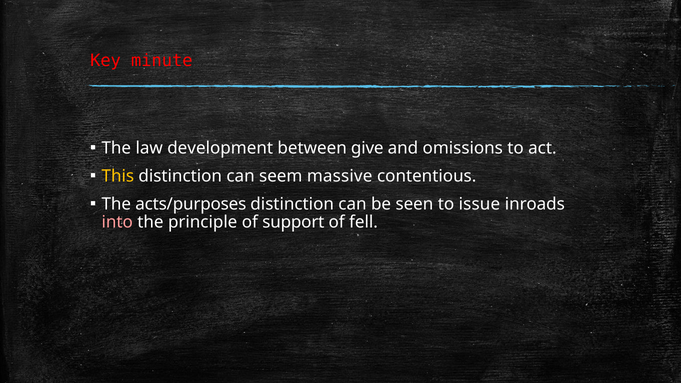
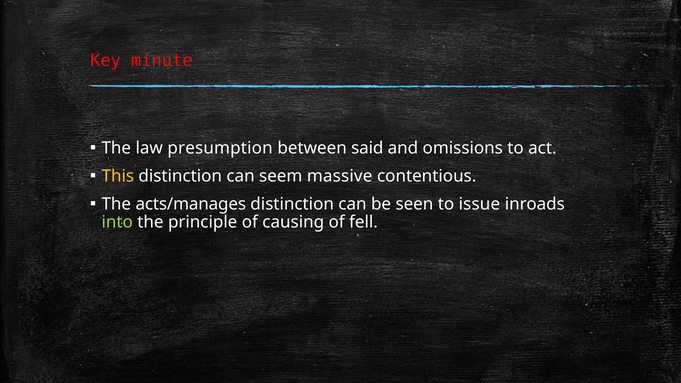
development: development -> presumption (220, 148)
give: give -> said (367, 148)
acts/purposes: acts/purposes -> acts/manages (191, 204)
into colour: pink -> light green (117, 222)
support: support -> causing (293, 222)
